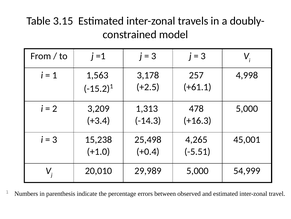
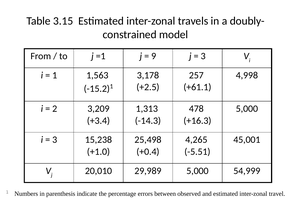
3: 3 -> 9 (154, 56)
